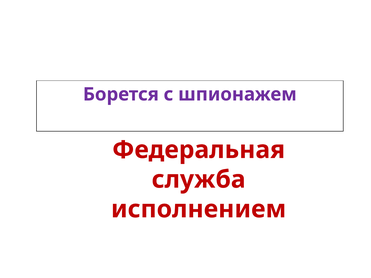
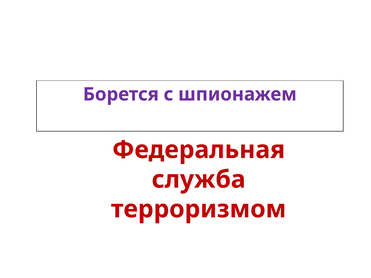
исполнением: исполнением -> терроризмом (199, 209)
